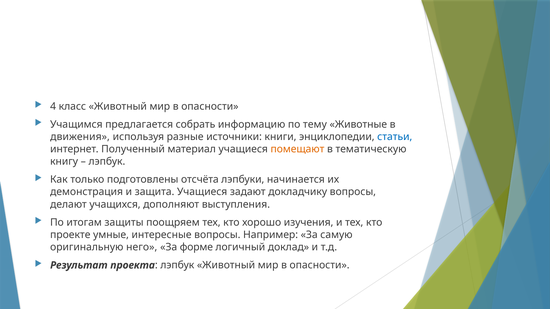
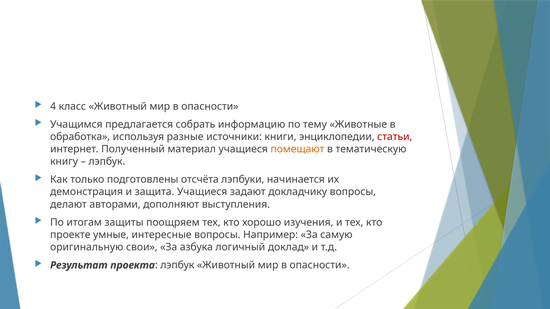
движения: движения -> обработка (80, 137)
статьи colour: blue -> red (395, 137)
учащихся: учащихся -> авторами (115, 205)
него: него -> свои (142, 247)
форме: форме -> азбука (196, 247)
